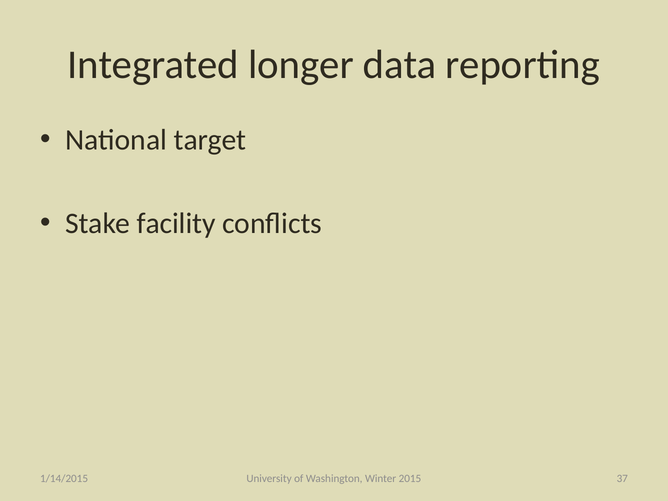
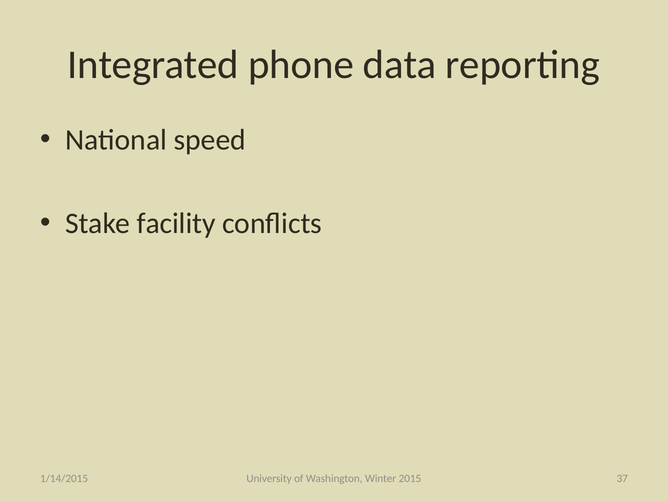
longer: longer -> phone (301, 65)
target: target -> speed (210, 140)
